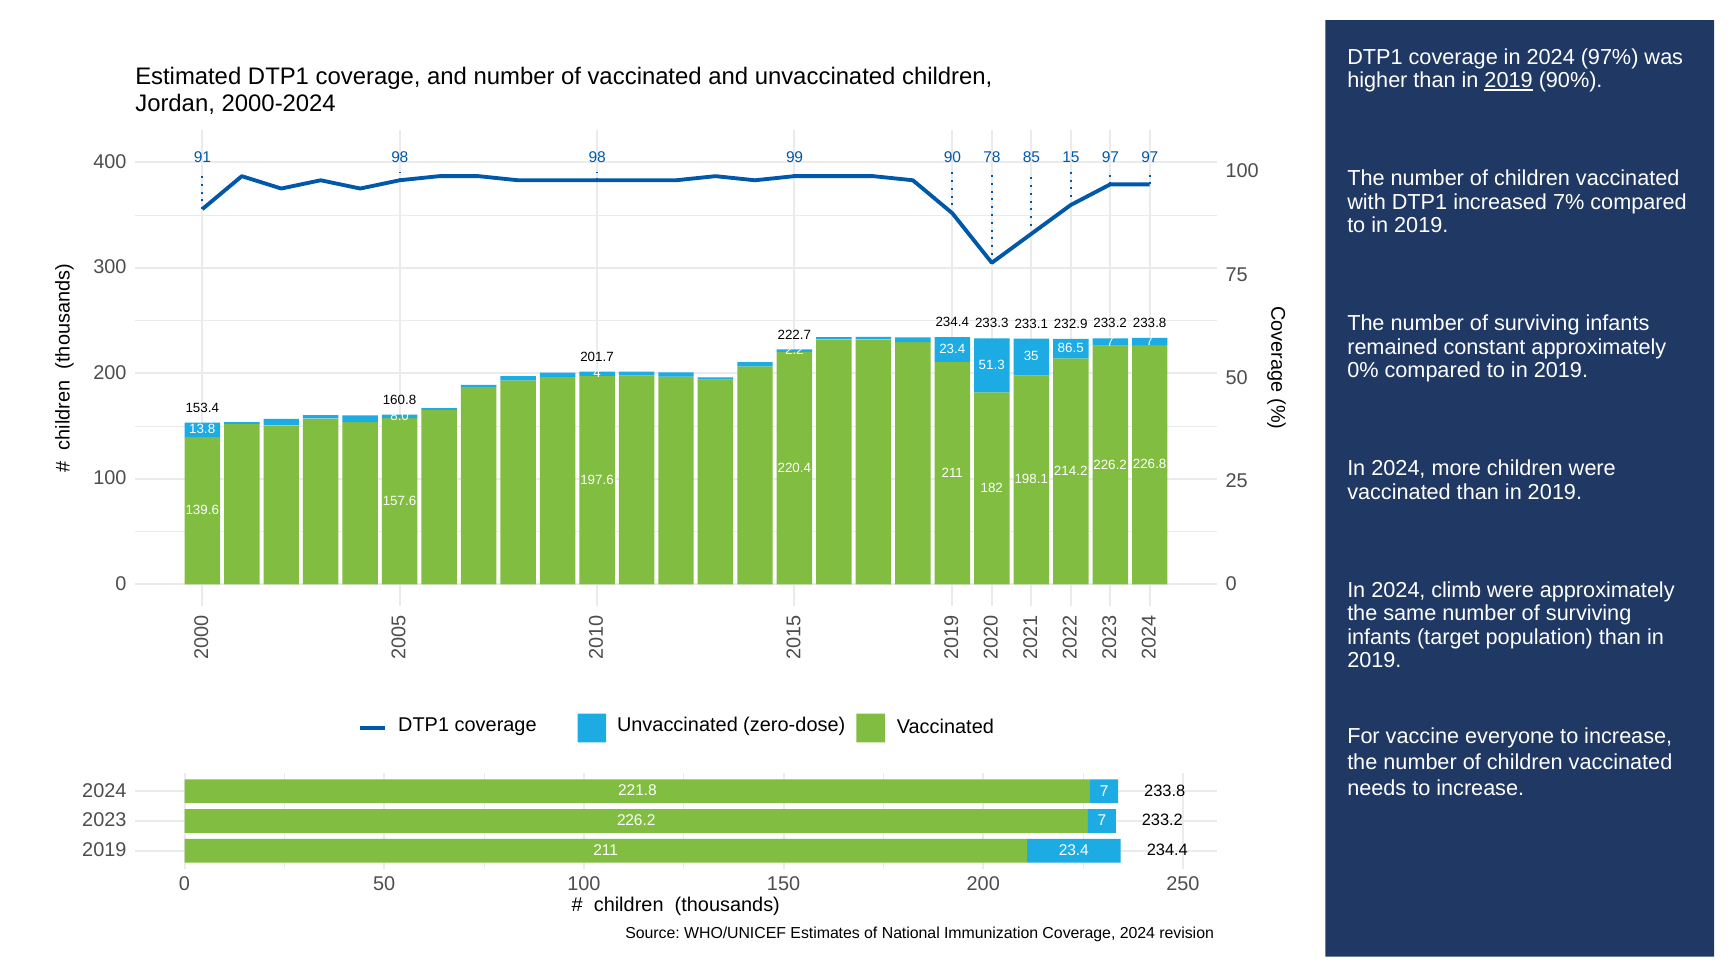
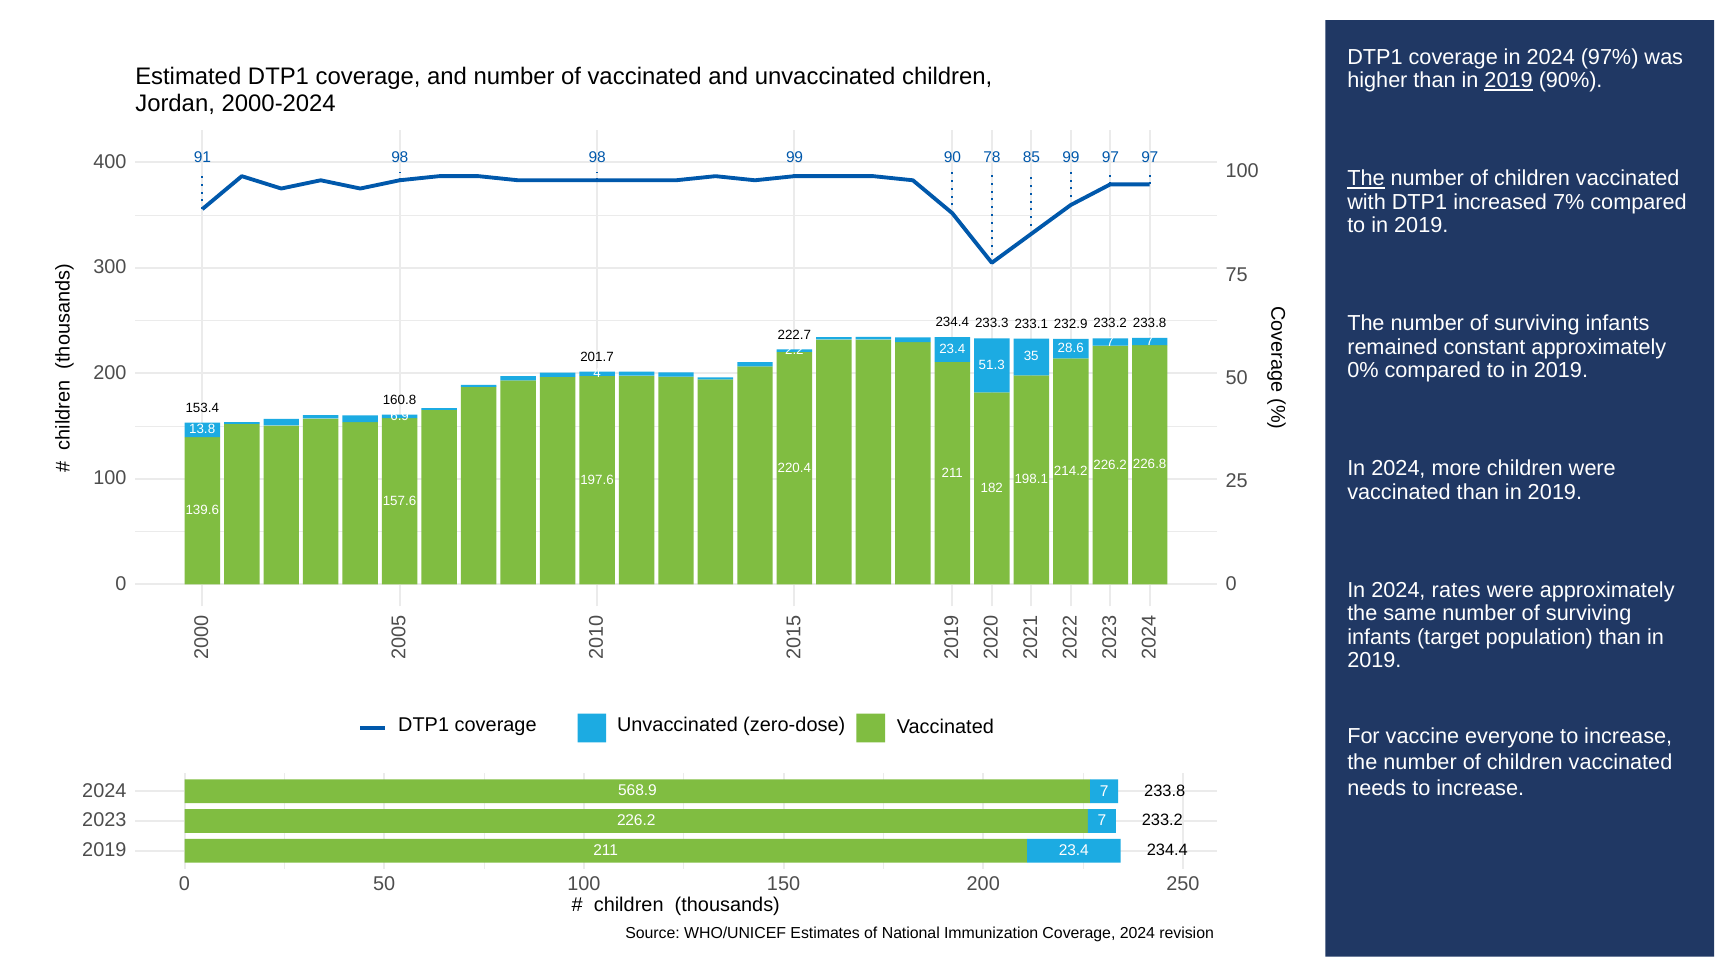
85 15: 15 -> 99 (1071, 158)
The underline: none -> present (1366, 179)
86.5: 86.5 -> 28.6 (1071, 348)
8.0: 8.0 -> 6.9 (400, 416)
climb: climb -> rates (1456, 590)
221.8: 221.8 -> 568.9 (637, 790)
